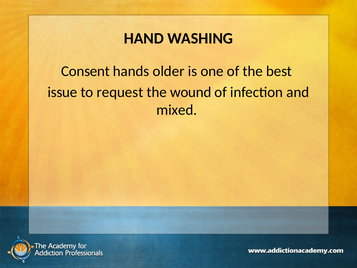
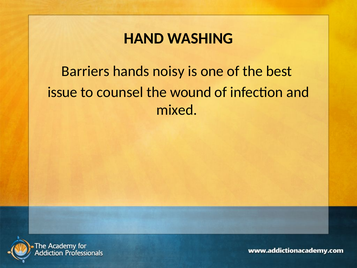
Consent: Consent -> Barriers (85, 71)
older: older -> noisy (169, 71)
request: request -> counsel (120, 92)
